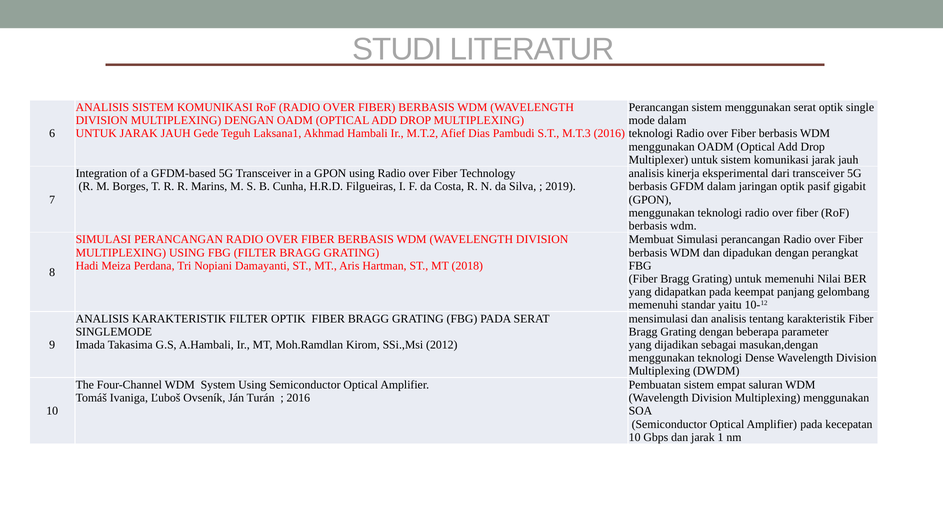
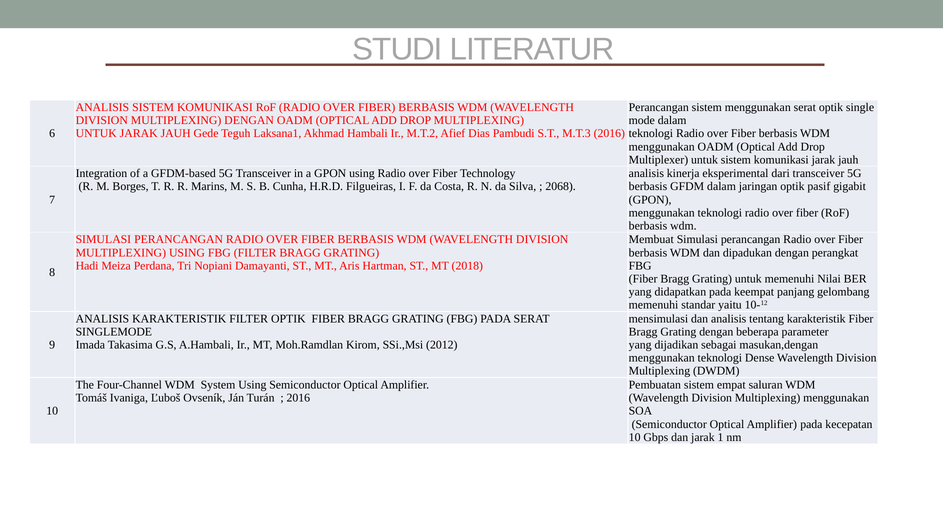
2019: 2019 -> 2068 (561, 187)
